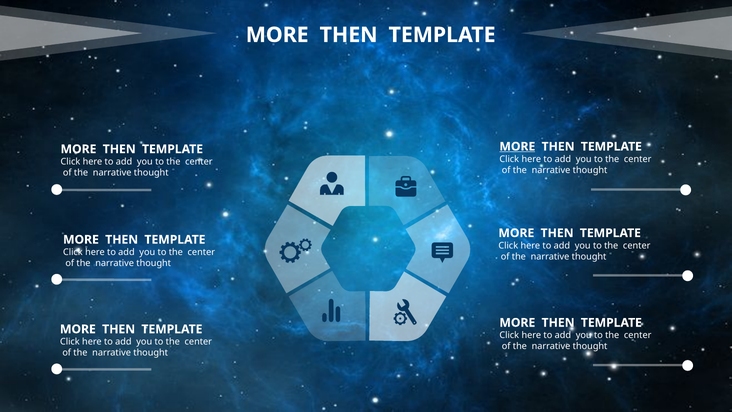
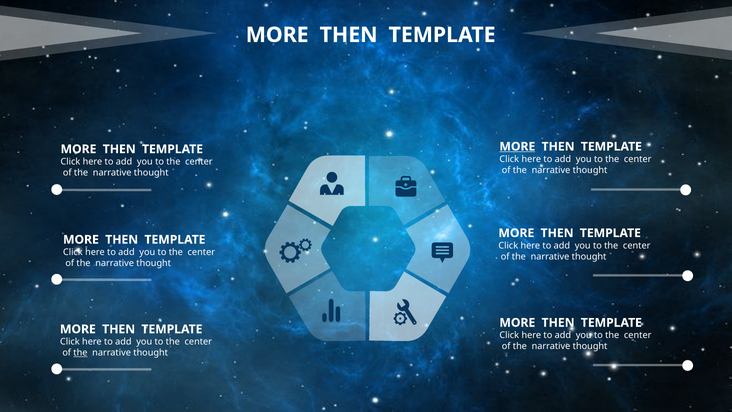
the underline: none -> present (80, 353)
